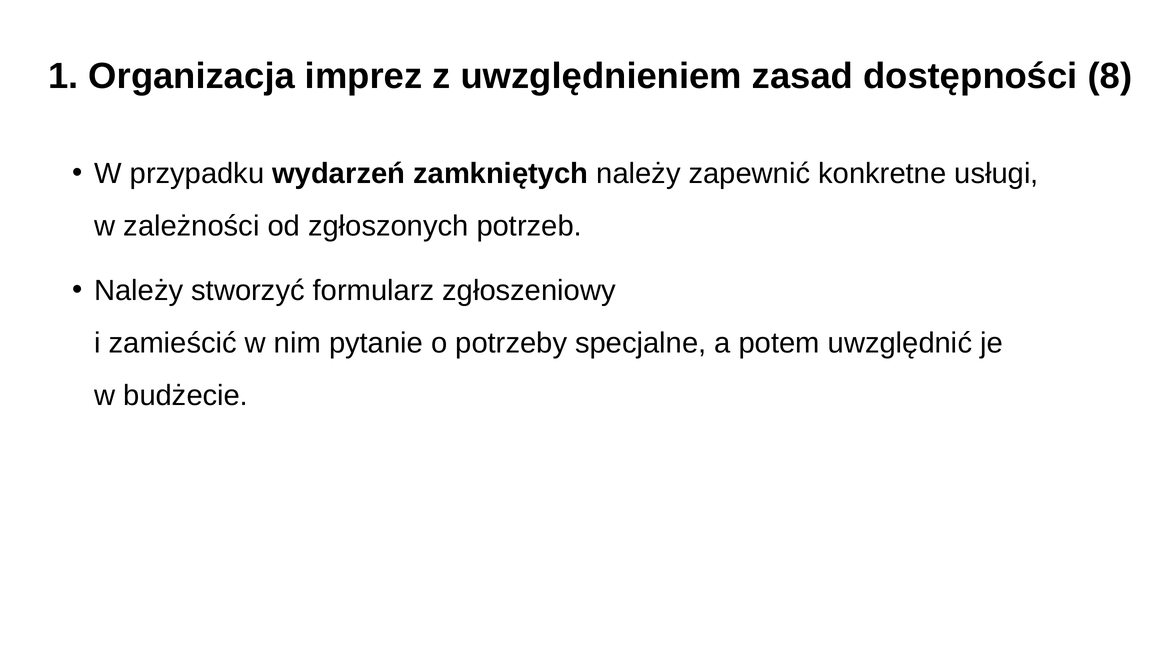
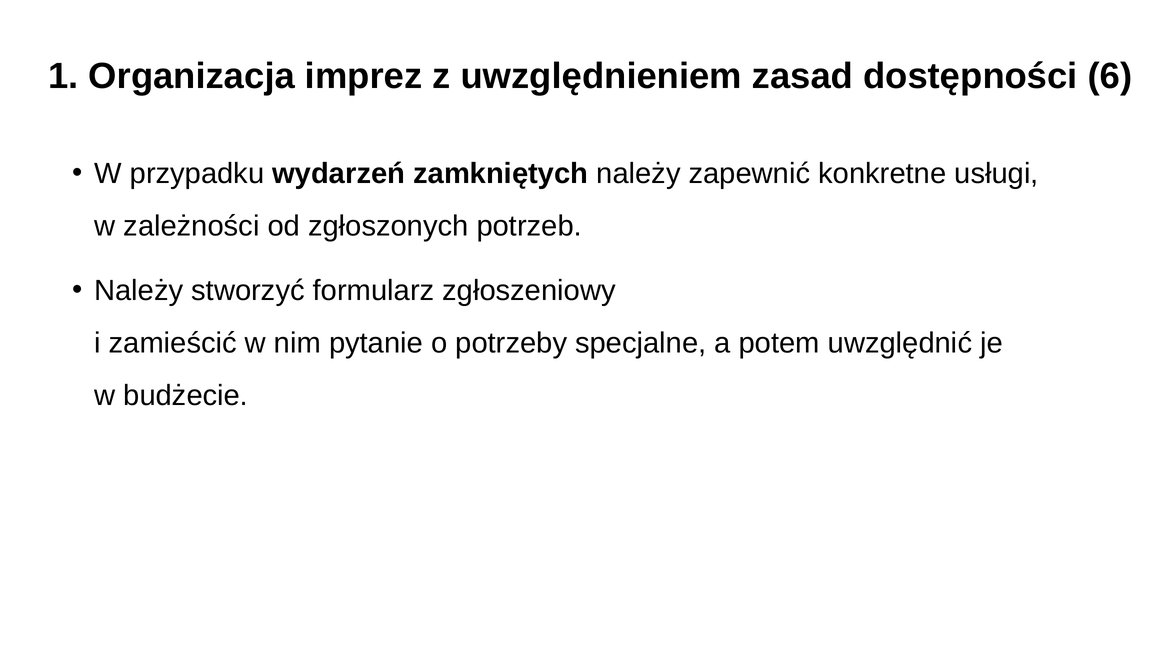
8: 8 -> 6 (1110, 76)
